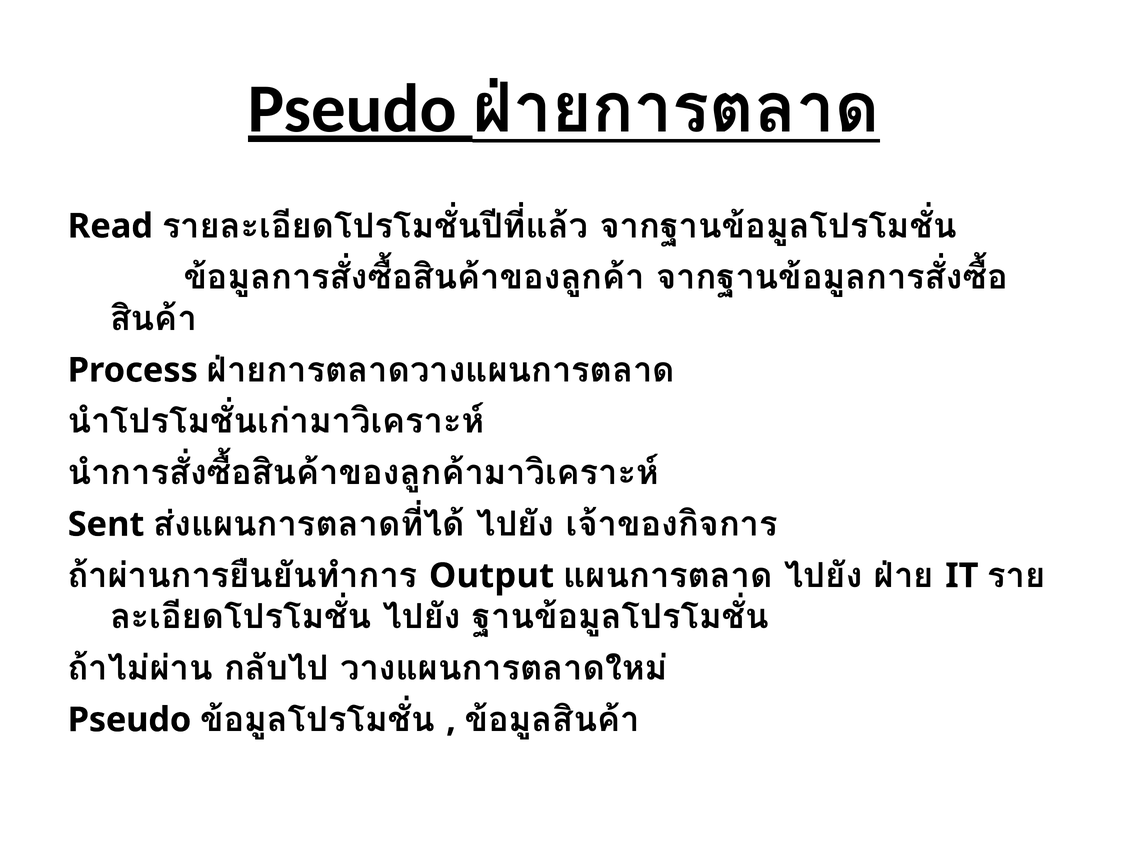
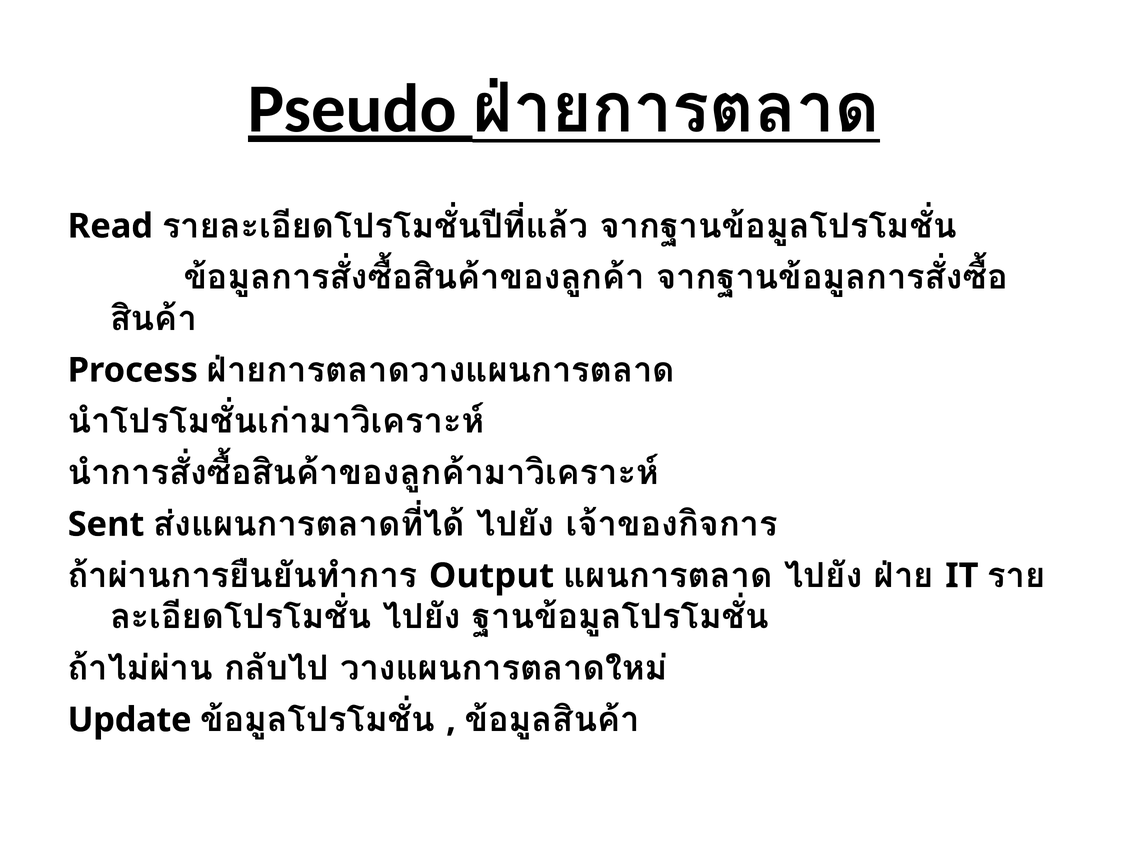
Pseudo: Pseudo -> Update (130, 720)
